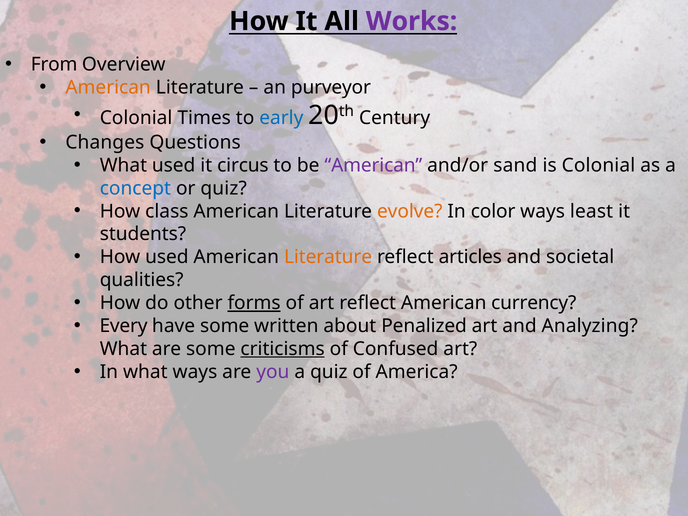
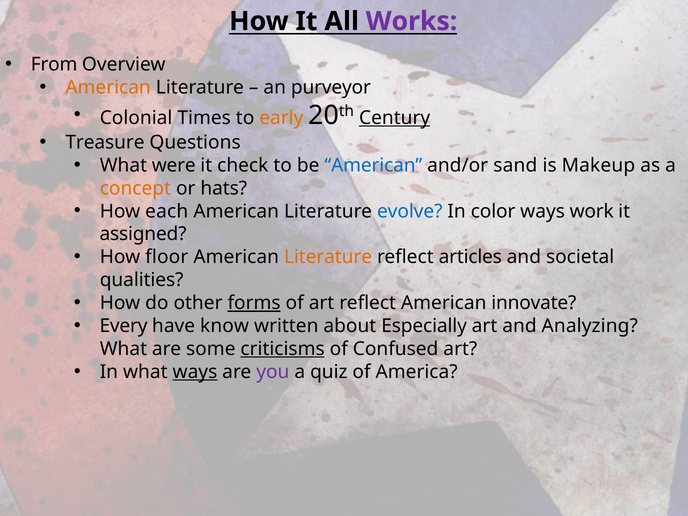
early colour: blue -> orange (281, 118)
Century underline: none -> present (395, 118)
Changes: Changes -> Treasure (105, 142)
What used: used -> were (174, 165)
circus: circus -> check (243, 165)
American colour: purple -> blue (373, 165)
is Colonial: Colonial -> Makeup (598, 165)
concept colour: blue -> orange (135, 188)
or quiz: quiz -> hats (224, 188)
class: class -> each (167, 211)
evolve colour: orange -> blue (410, 211)
least: least -> work (592, 211)
students: students -> assigned (143, 234)
How used: used -> floor (167, 257)
currency: currency -> innovate (534, 303)
have some: some -> know (225, 326)
Penalized: Penalized -> Especially (424, 326)
ways underline: none -> present (195, 372)
